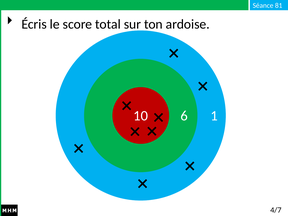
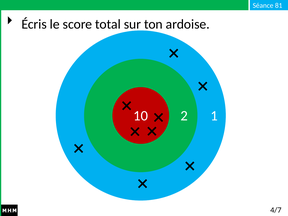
6: 6 -> 2 (184, 116)
